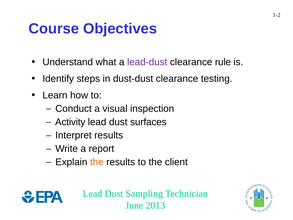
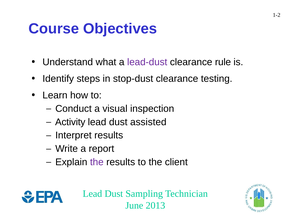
dust-dust: dust-dust -> stop-dust (133, 79)
surfaces: surfaces -> assisted (148, 122)
the colour: orange -> purple (97, 162)
